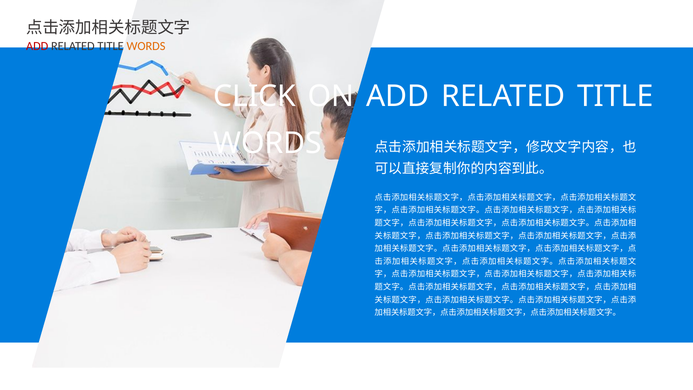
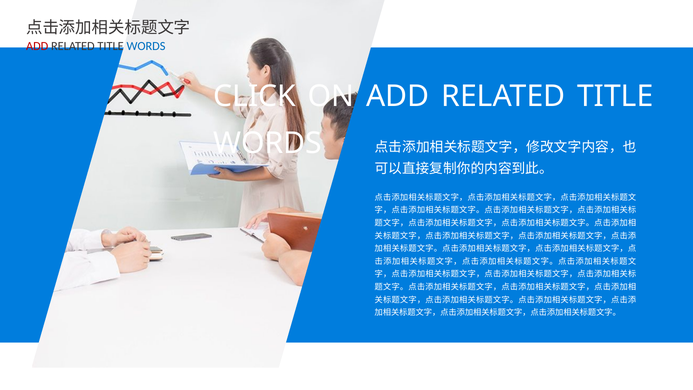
WORDS colour: orange -> blue (146, 46)
